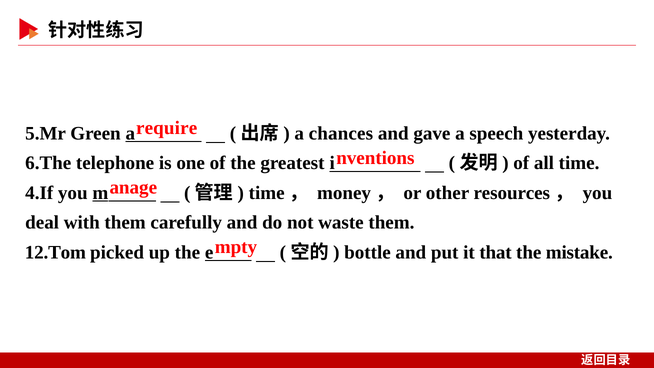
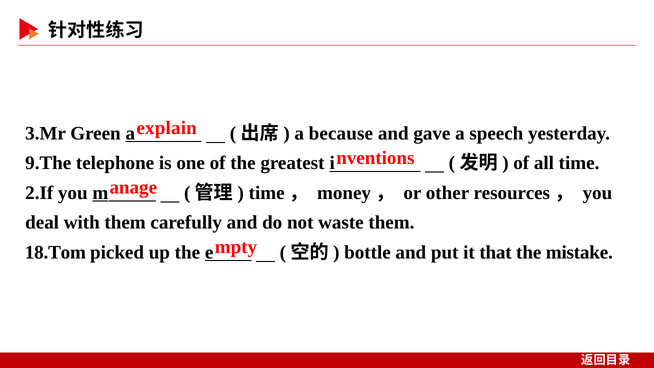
require: require -> explain (167, 128)
5.Mr: 5.Mr -> 3.Mr (46, 133)
chances: chances -> because (341, 133)
6.The: 6.The -> 9.The (48, 163)
4.If: 4.If -> 2.If (39, 193)
12.Tom: 12.Tom -> 18.Tom (55, 252)
